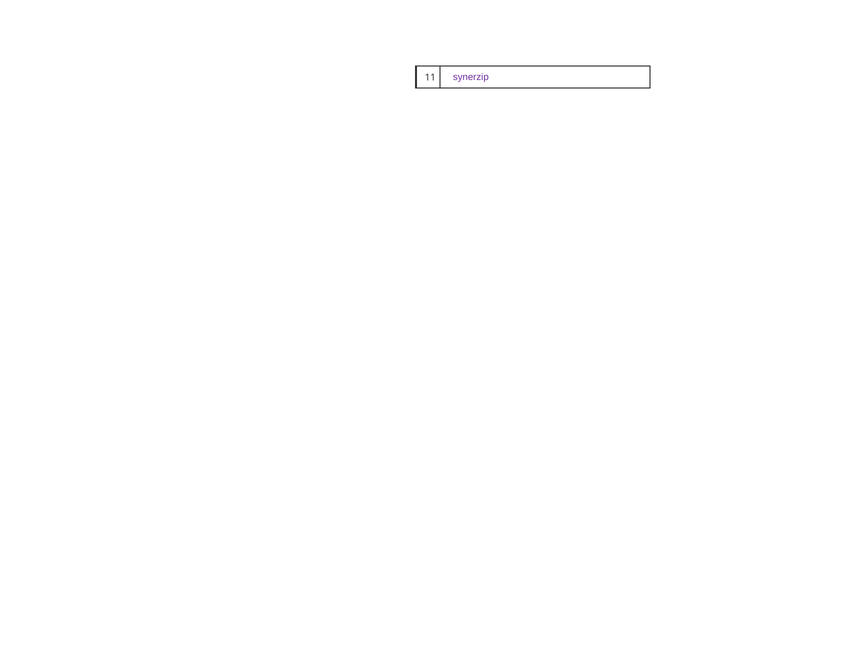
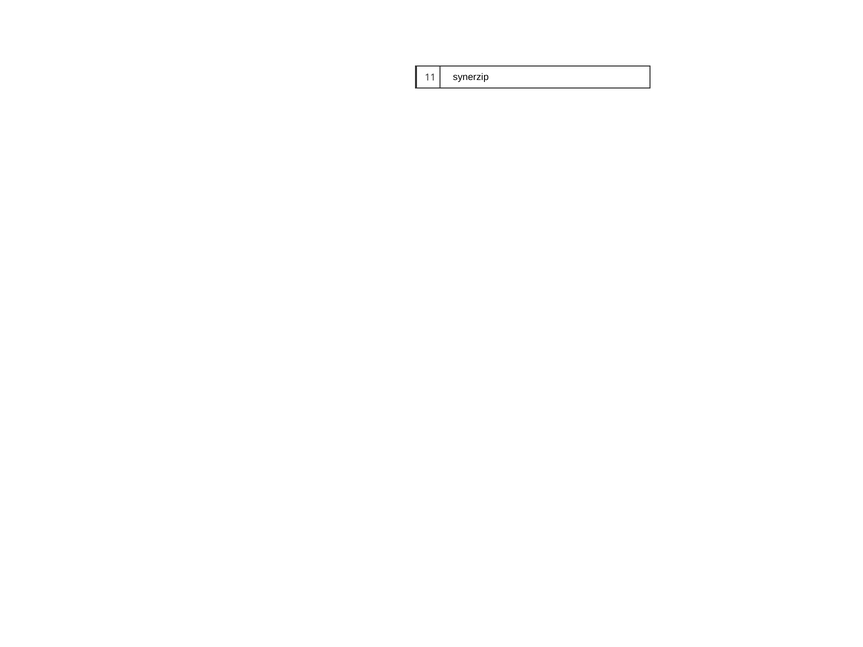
synerzip colour: purple -> black (471, 77)
